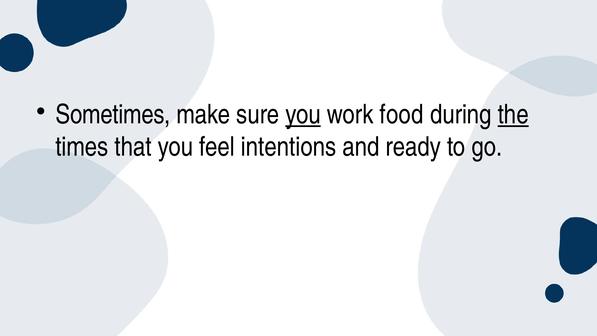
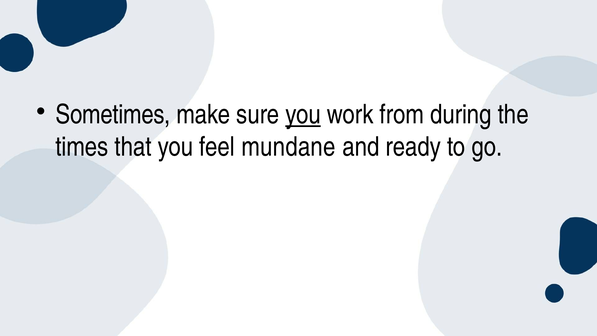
food: food -> from (402, 114)
the underline: present -> none (513, 114)
intentions: intentions -> mundane (288, 147)
